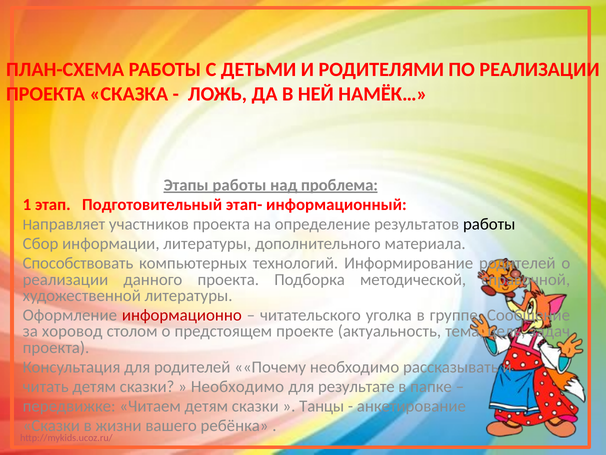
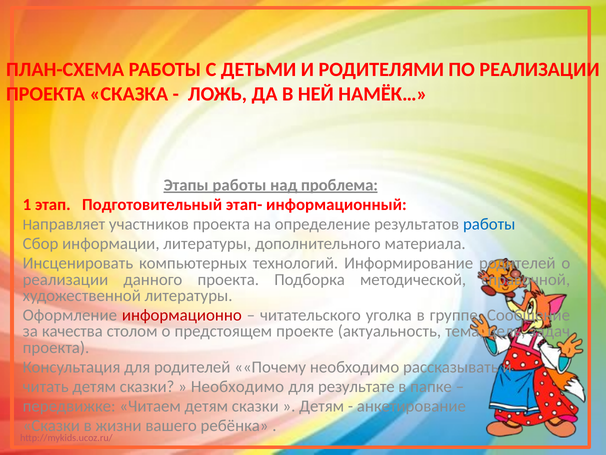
работы colour: black -> blue (489, 224)
Способствовать: Способствовать -> Инсценировать (78, 263)
хоровод: хоровод -> качества (72, 331)
Танцы: Танцы -> Детям (322, 406)
